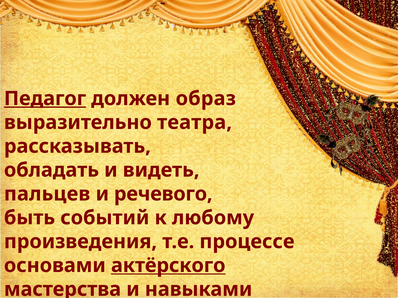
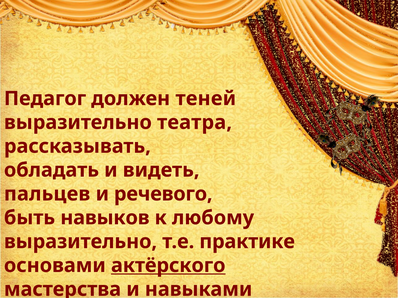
Педагог underline: present -> none (45, 99)
образ: образ -> теней (206, 99)
событий: событий -> навыков (105, 218)
произведения: произведения -> выразительно (81, 242)
процессе: процессе -> практике (247, 242)
